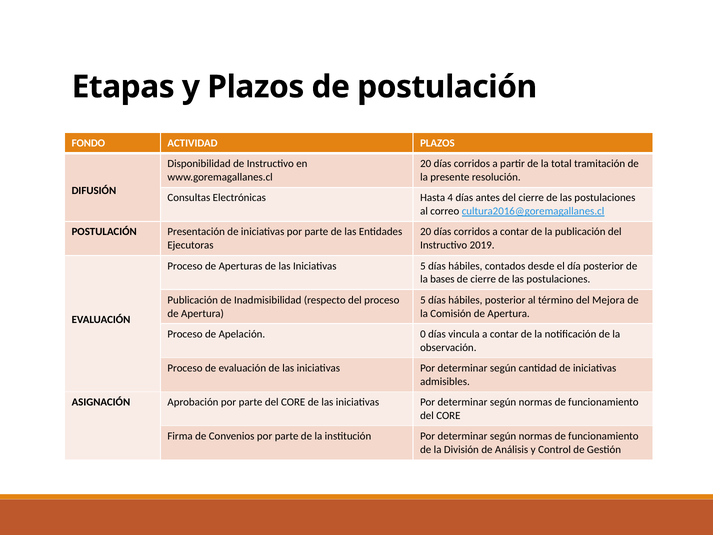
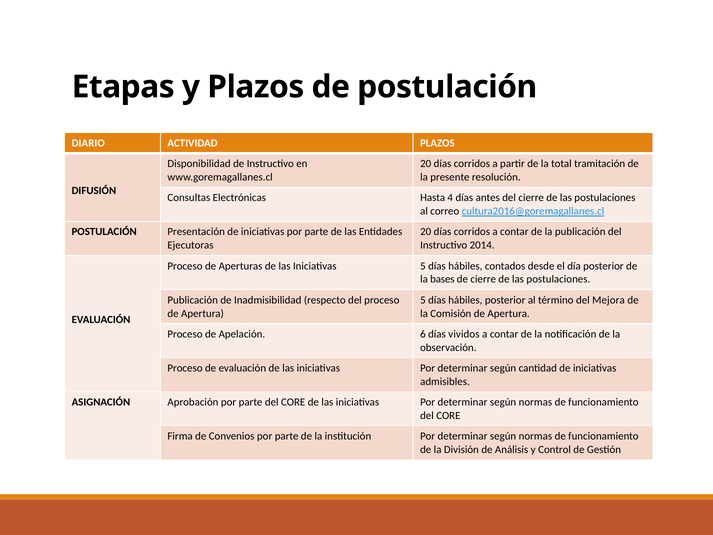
FONDO: FONDO -> DIARIO (88, 143)
2019: 2019 -> 2014 (482, 245)
0: 0 -> 6 (423, 334)
vincula: vincula -> vividos (464, 334)
